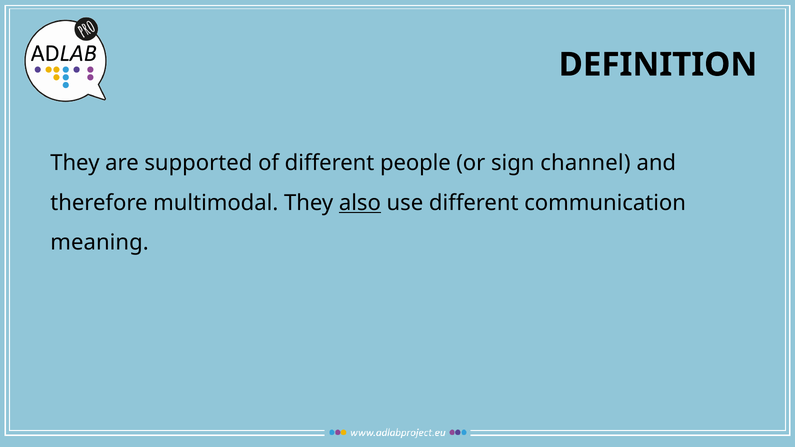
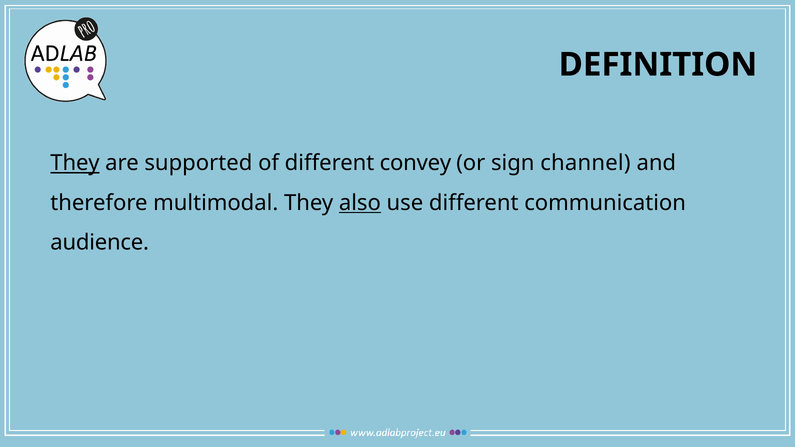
They underline: none -> present (75, 163)
people: people -> convey (415, 163)
meaning: meaning -> audience (100, 243)
